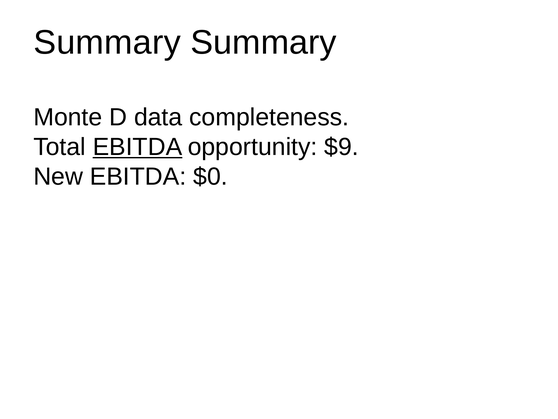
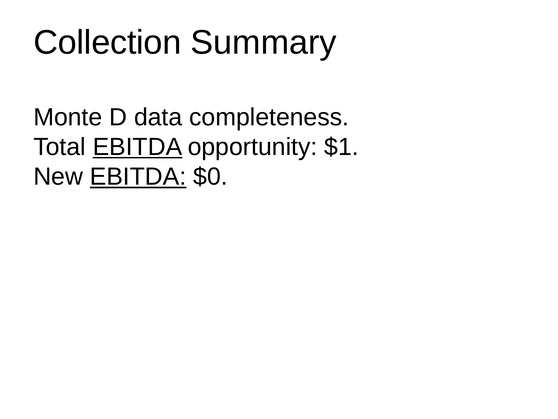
Summary: Summary -> Collection (107, 42)
$9: $9 -> $1 (341, 147)
EBITDA underline: none -> present (138, 177)
